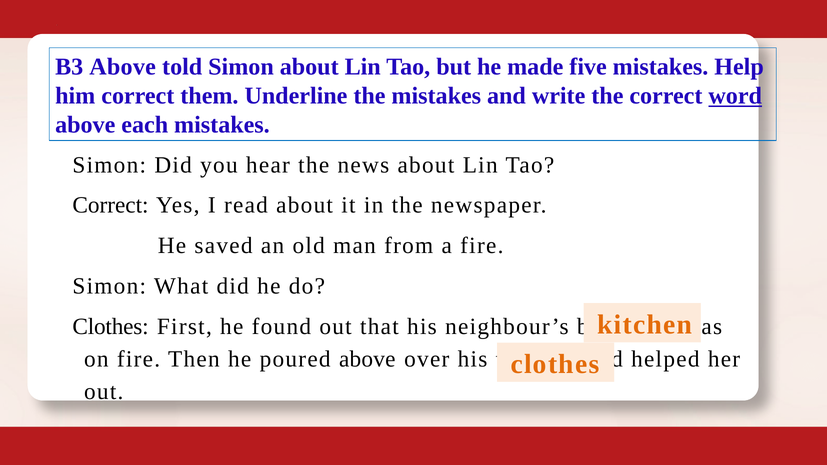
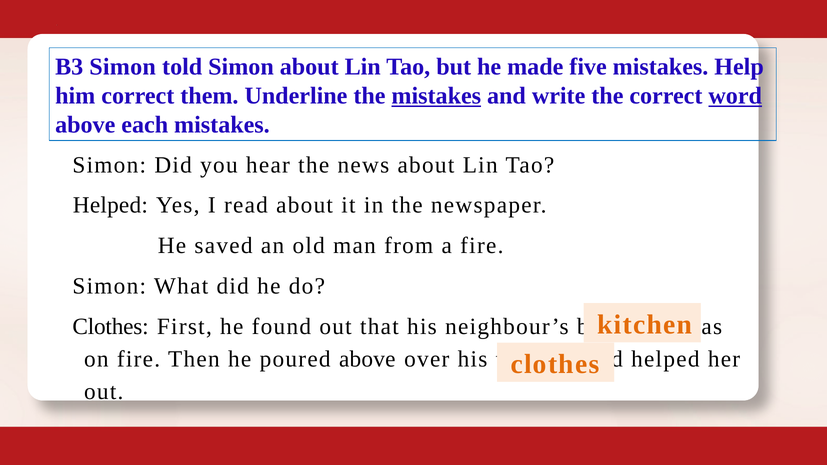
B3 Above: Above -> Simon (123, 67)
mistakes underline: none -> present (436, 96)
Correct: Correct -> Helped (110, 205)
